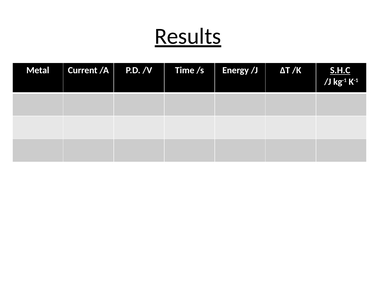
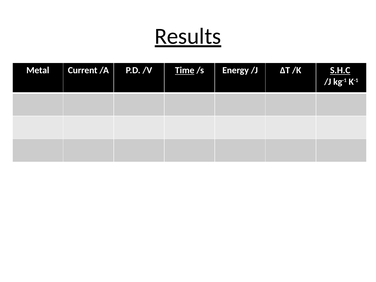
Time underline: none -> present (185, 70)
